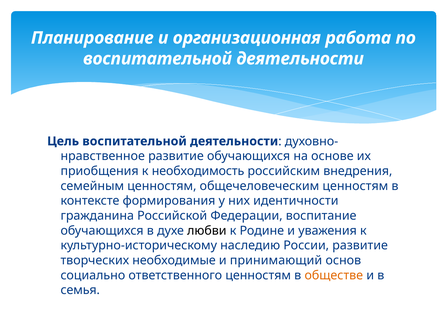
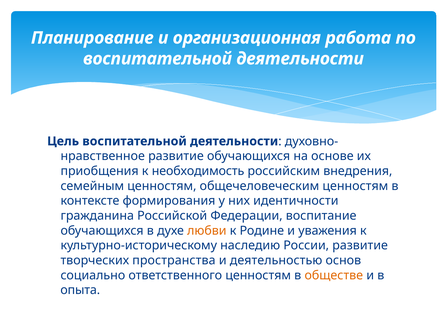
любви colour: black -> orange (207, 231)
необходимые: необходимые -> пространства (174, 261)
принимающий: принимающий -> деятельностью (276, 261)
семья: семья -> опыта (80, 290)
